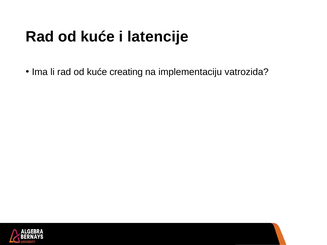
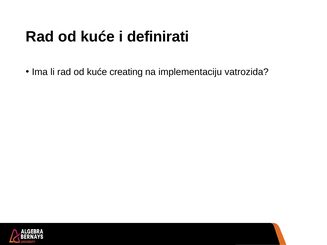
latencije: latencije -> definirati (158, 37)
